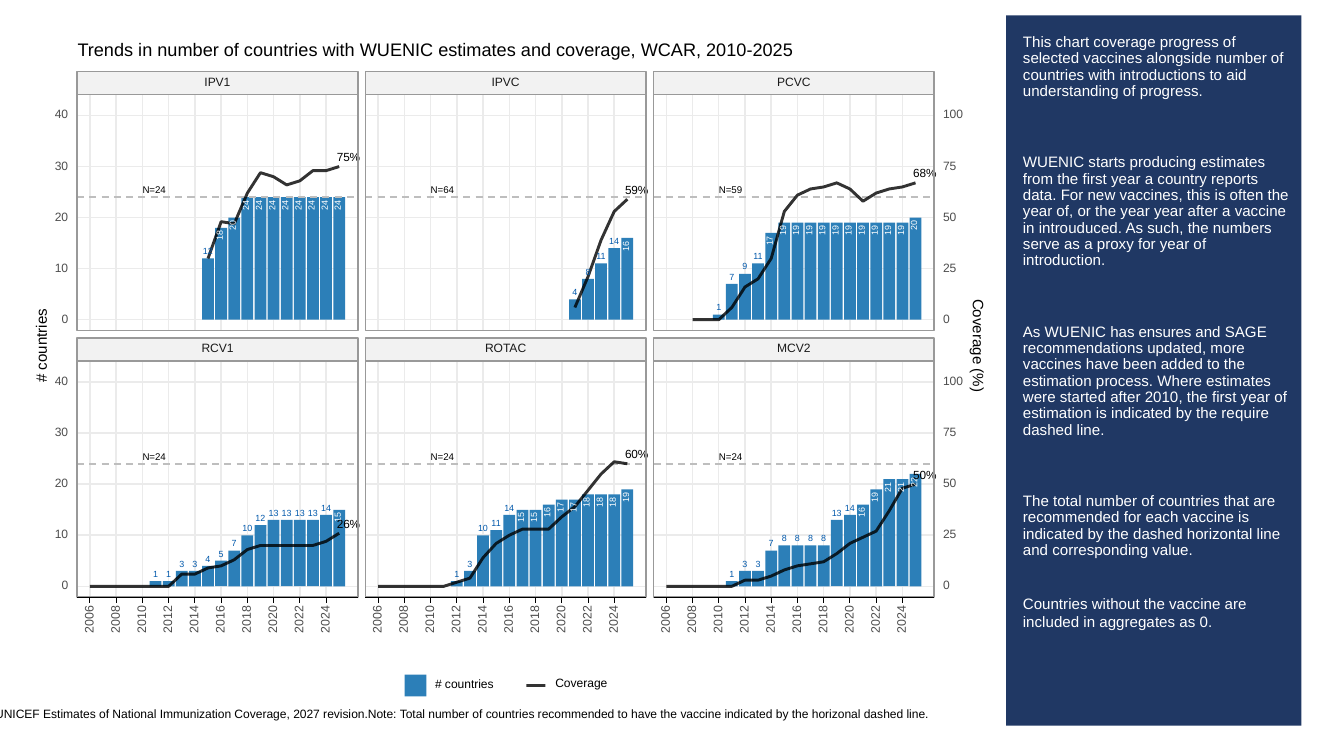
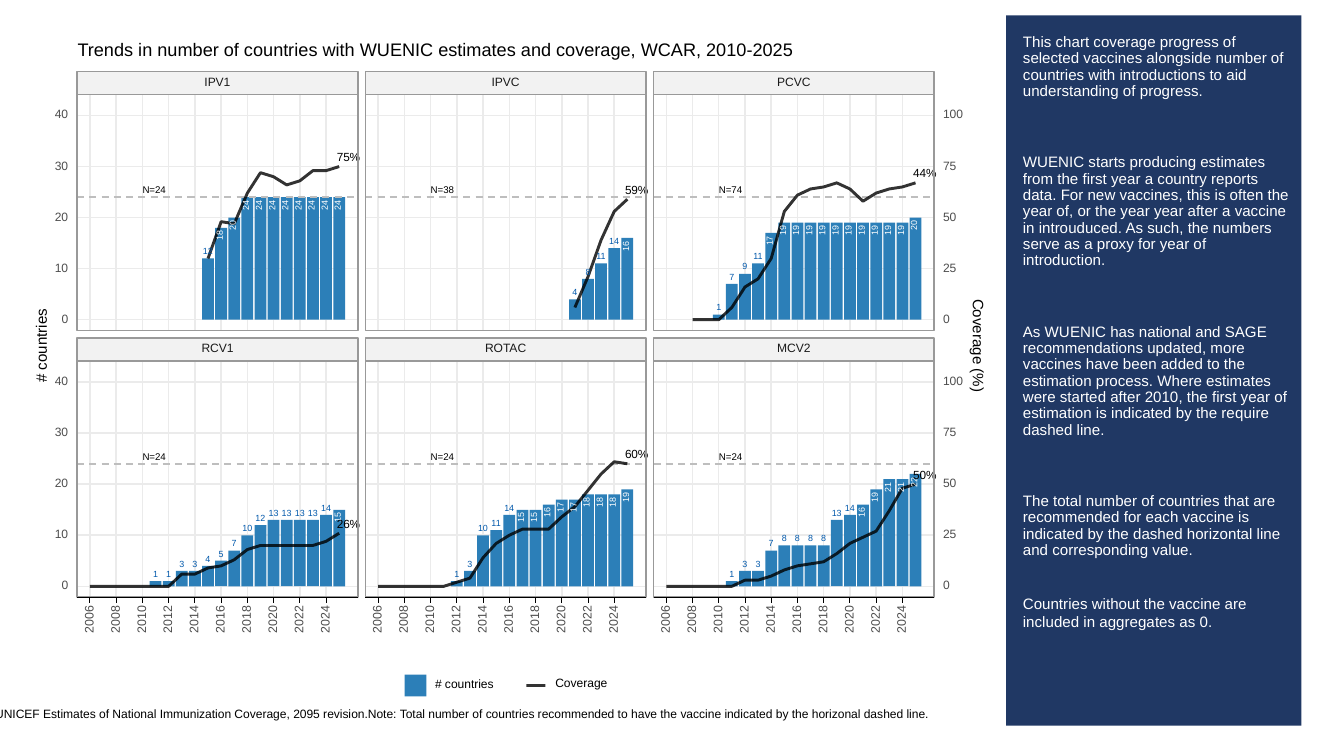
68%: 68% -> 44% (925, 174)
N=64: N=64 -> N=38 (442, 191)
N=59: N=59 -> N=74 (731, 191)
has ensures: ensures -> national (1165, 332)
2027: 2027 -> 2095 (307, 715)
